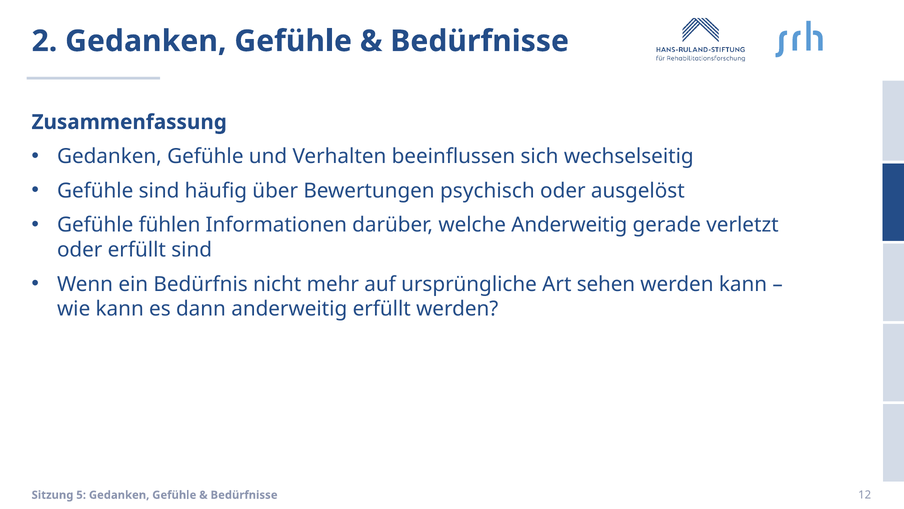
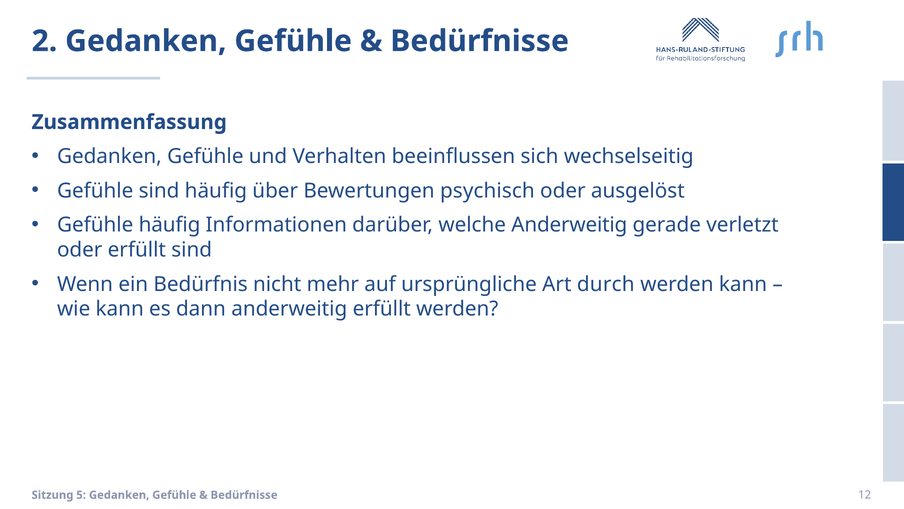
Gefühle fühlen: fühlen -> häufig (170, 225)
sehen: sehen -> durch (606, 284)
